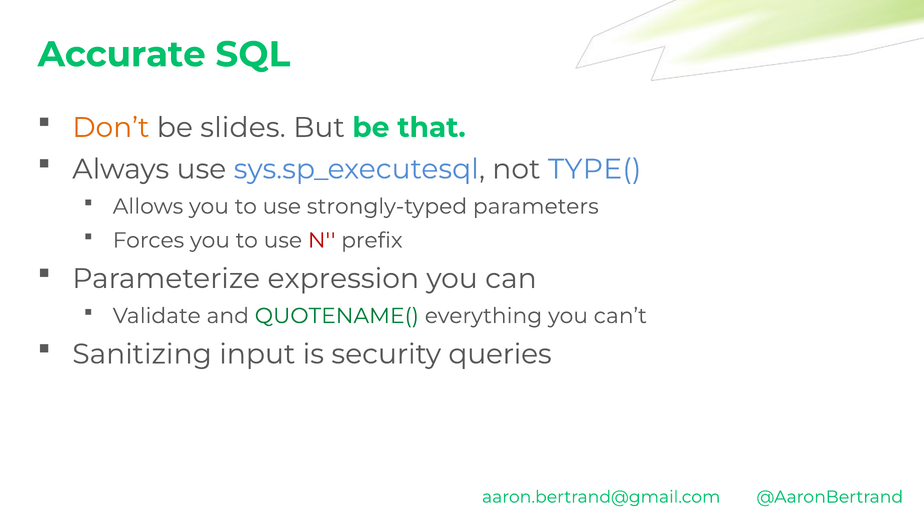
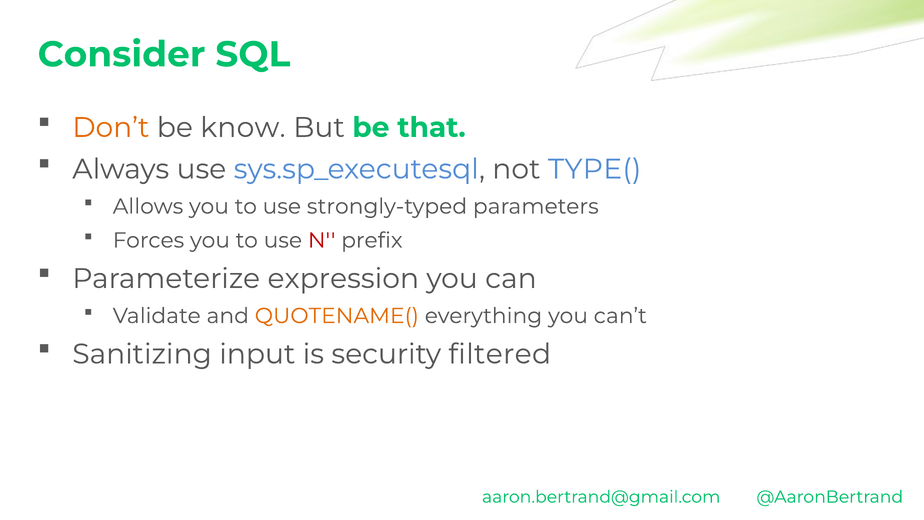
Accurate: Accurate -> Consider (121, 54)
slides: slides -> know (243, 128)
QUOTENAME( colour: green -> orange (337, 316)
queries: queries -> filtered (500, 354)
